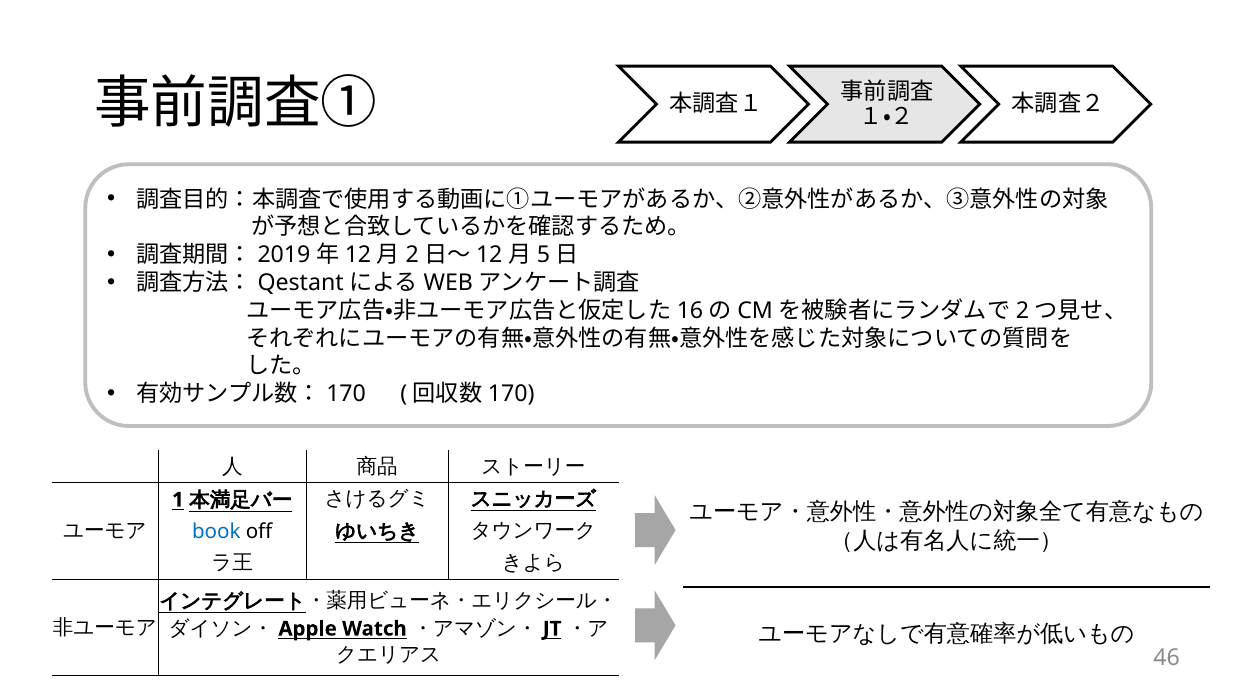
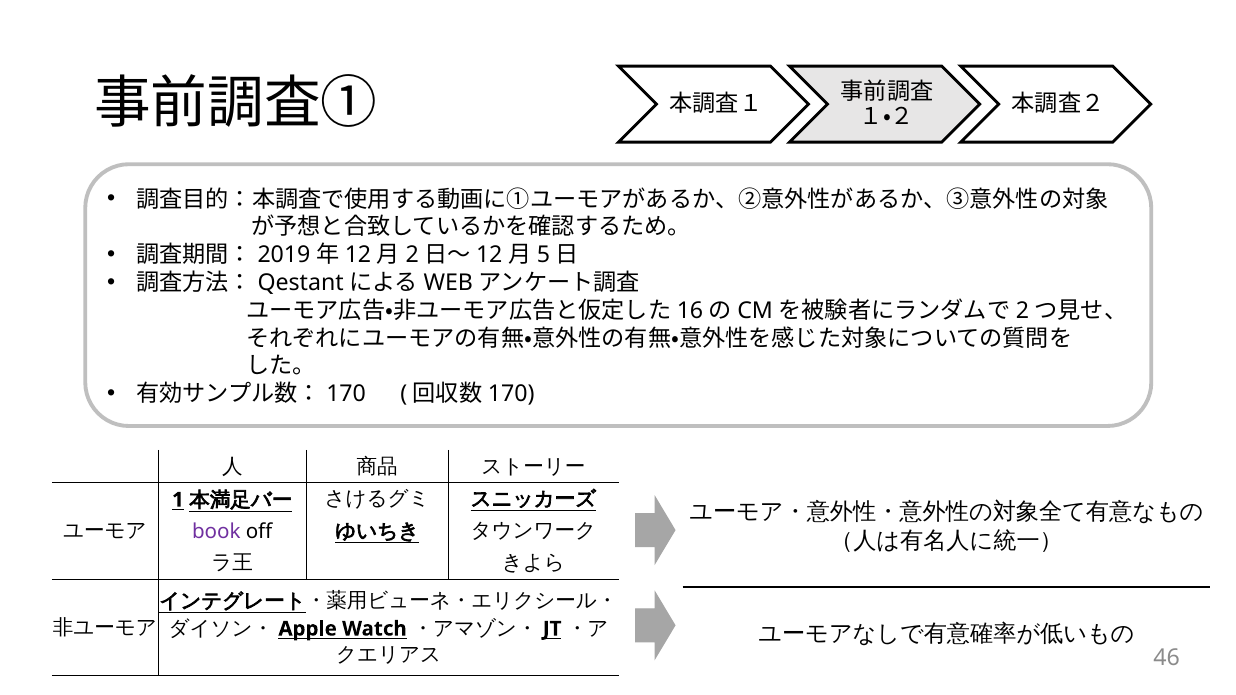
book colour: blue -> purple (216, 532)
